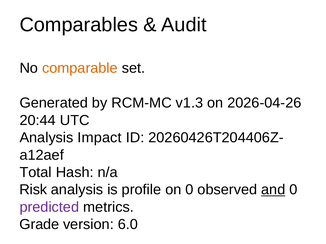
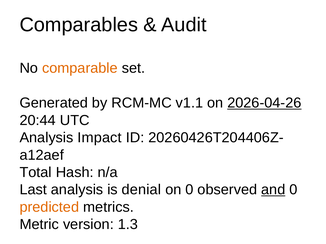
v1.3: v1.3 -> v1.1 (189, 103)
2026-04-26 underline: none -> present (264, 103)
Risk: Risk -> Last (33, 190)
profile: profile -> denial (141, 190)
predicted colour: purple -> orange (49, 207)
Grade: Grade -> Metric (39, 225)
6.0: 6.0 -> 1.3 (128, 225)
